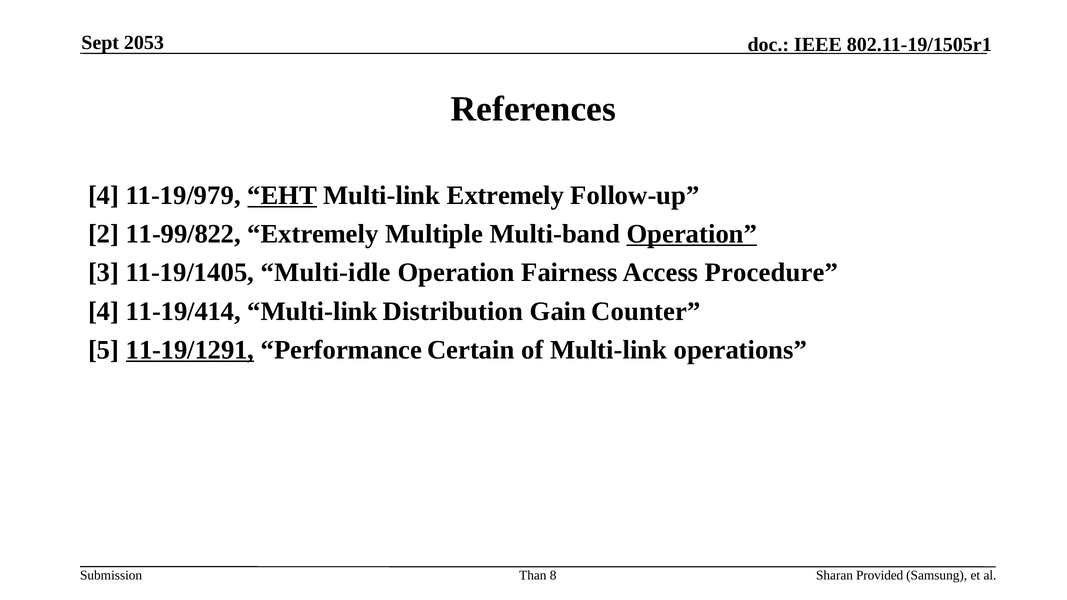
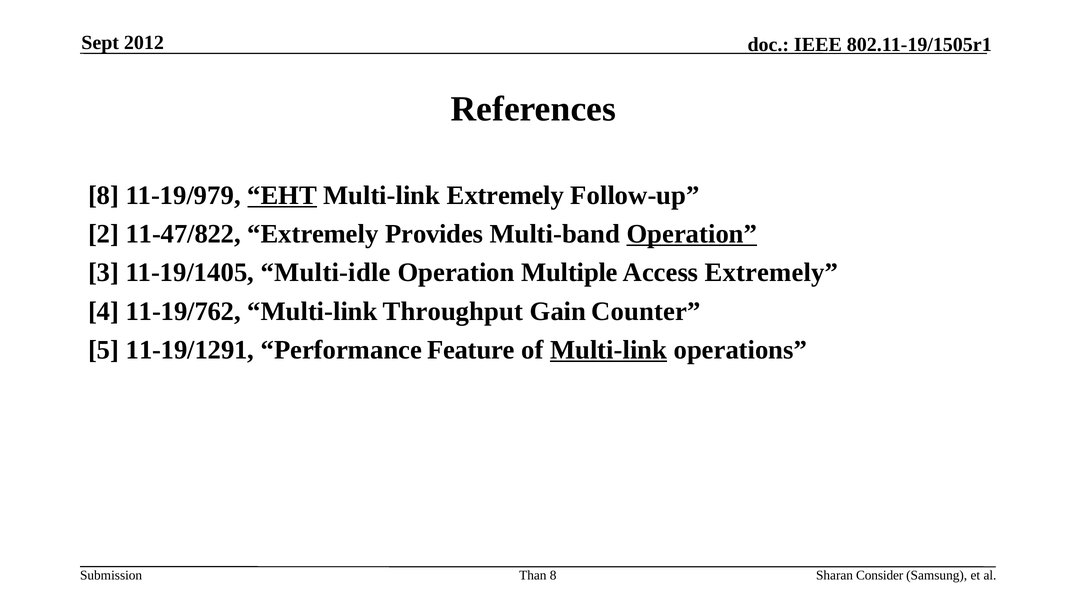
2053: 2053 -> 2012 (144, 42)
4: 4 -> 8 (104, 195)
11-99/822: 11-99/822 -> 11-47/822 (183, 234)
Multiple: Multiple -> Provides (434, 234)
Fairness: Fairness -> Multiple (570, 273)
Access Procedure: Procedure -> Extremely (772, 273)
11-19/414: 11-19/414 -> 11-19/762 (183, 311)
Distribution: Distribution -> Throughput (453, 311)
11-19/1291 underline: present -> none (190, 350)
Certain: Certain -> Feature (471, 350)
Multi-link underline: none -> present (609, 350)
Provided: Provided -> Consider (880, 576)
